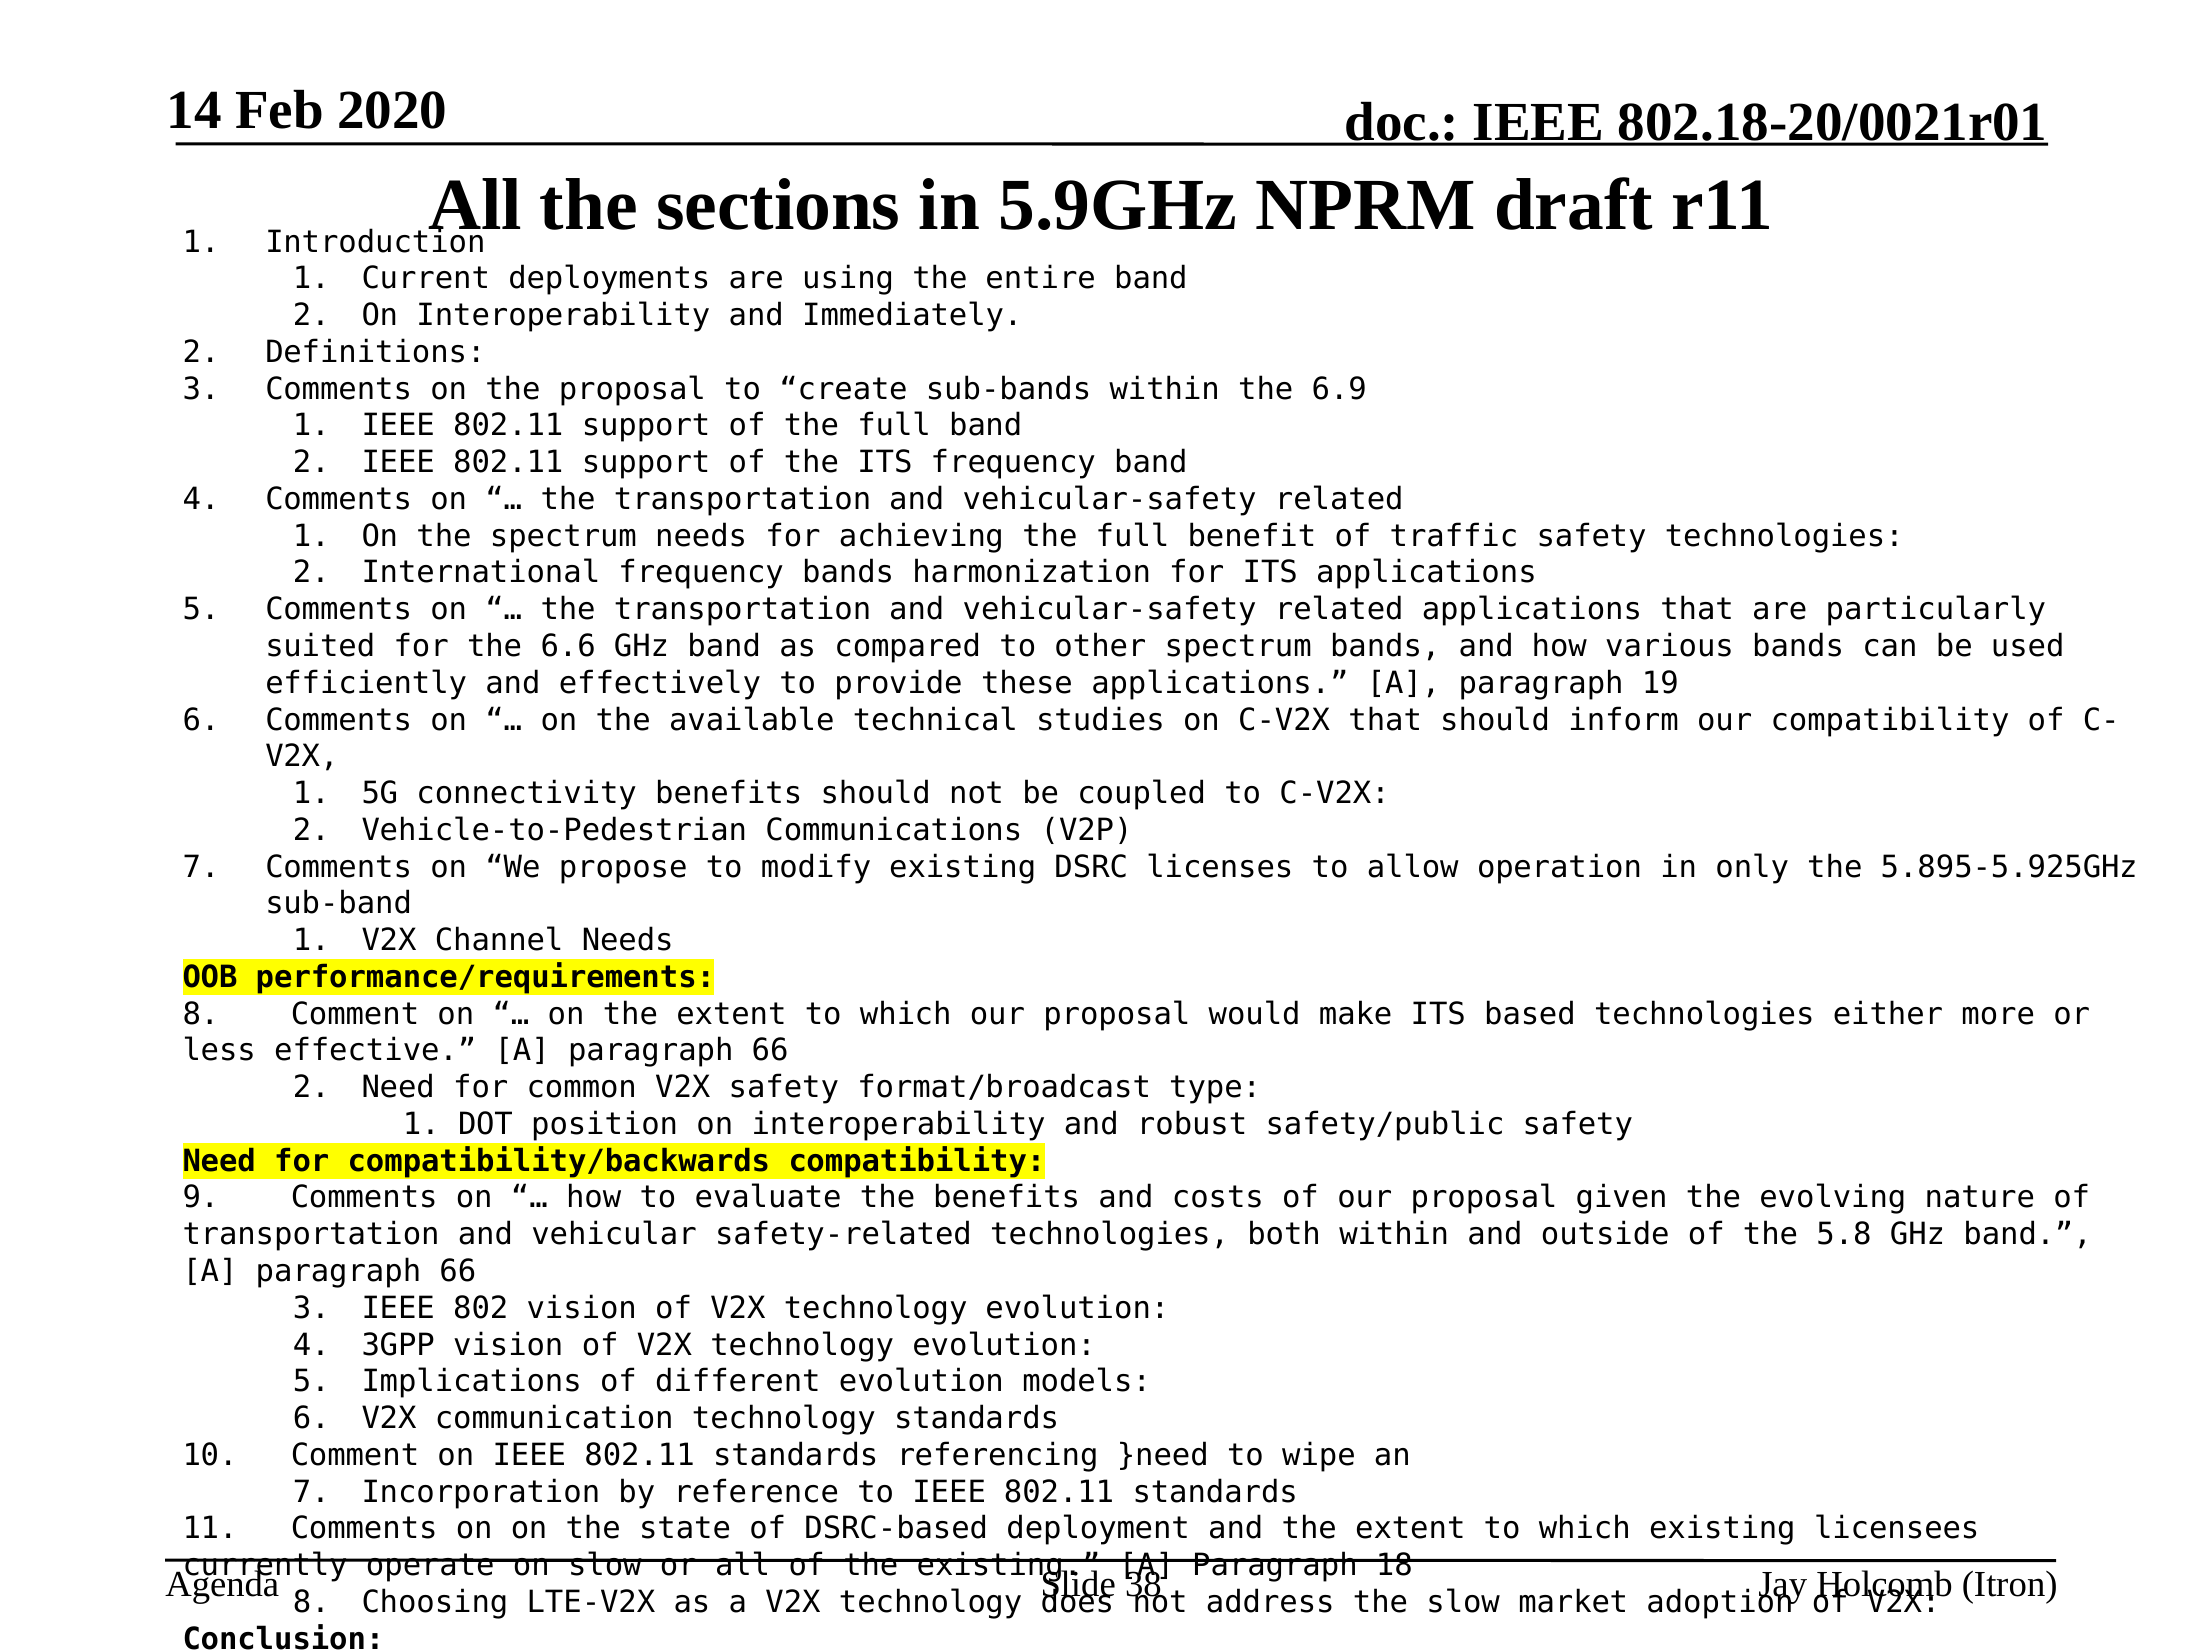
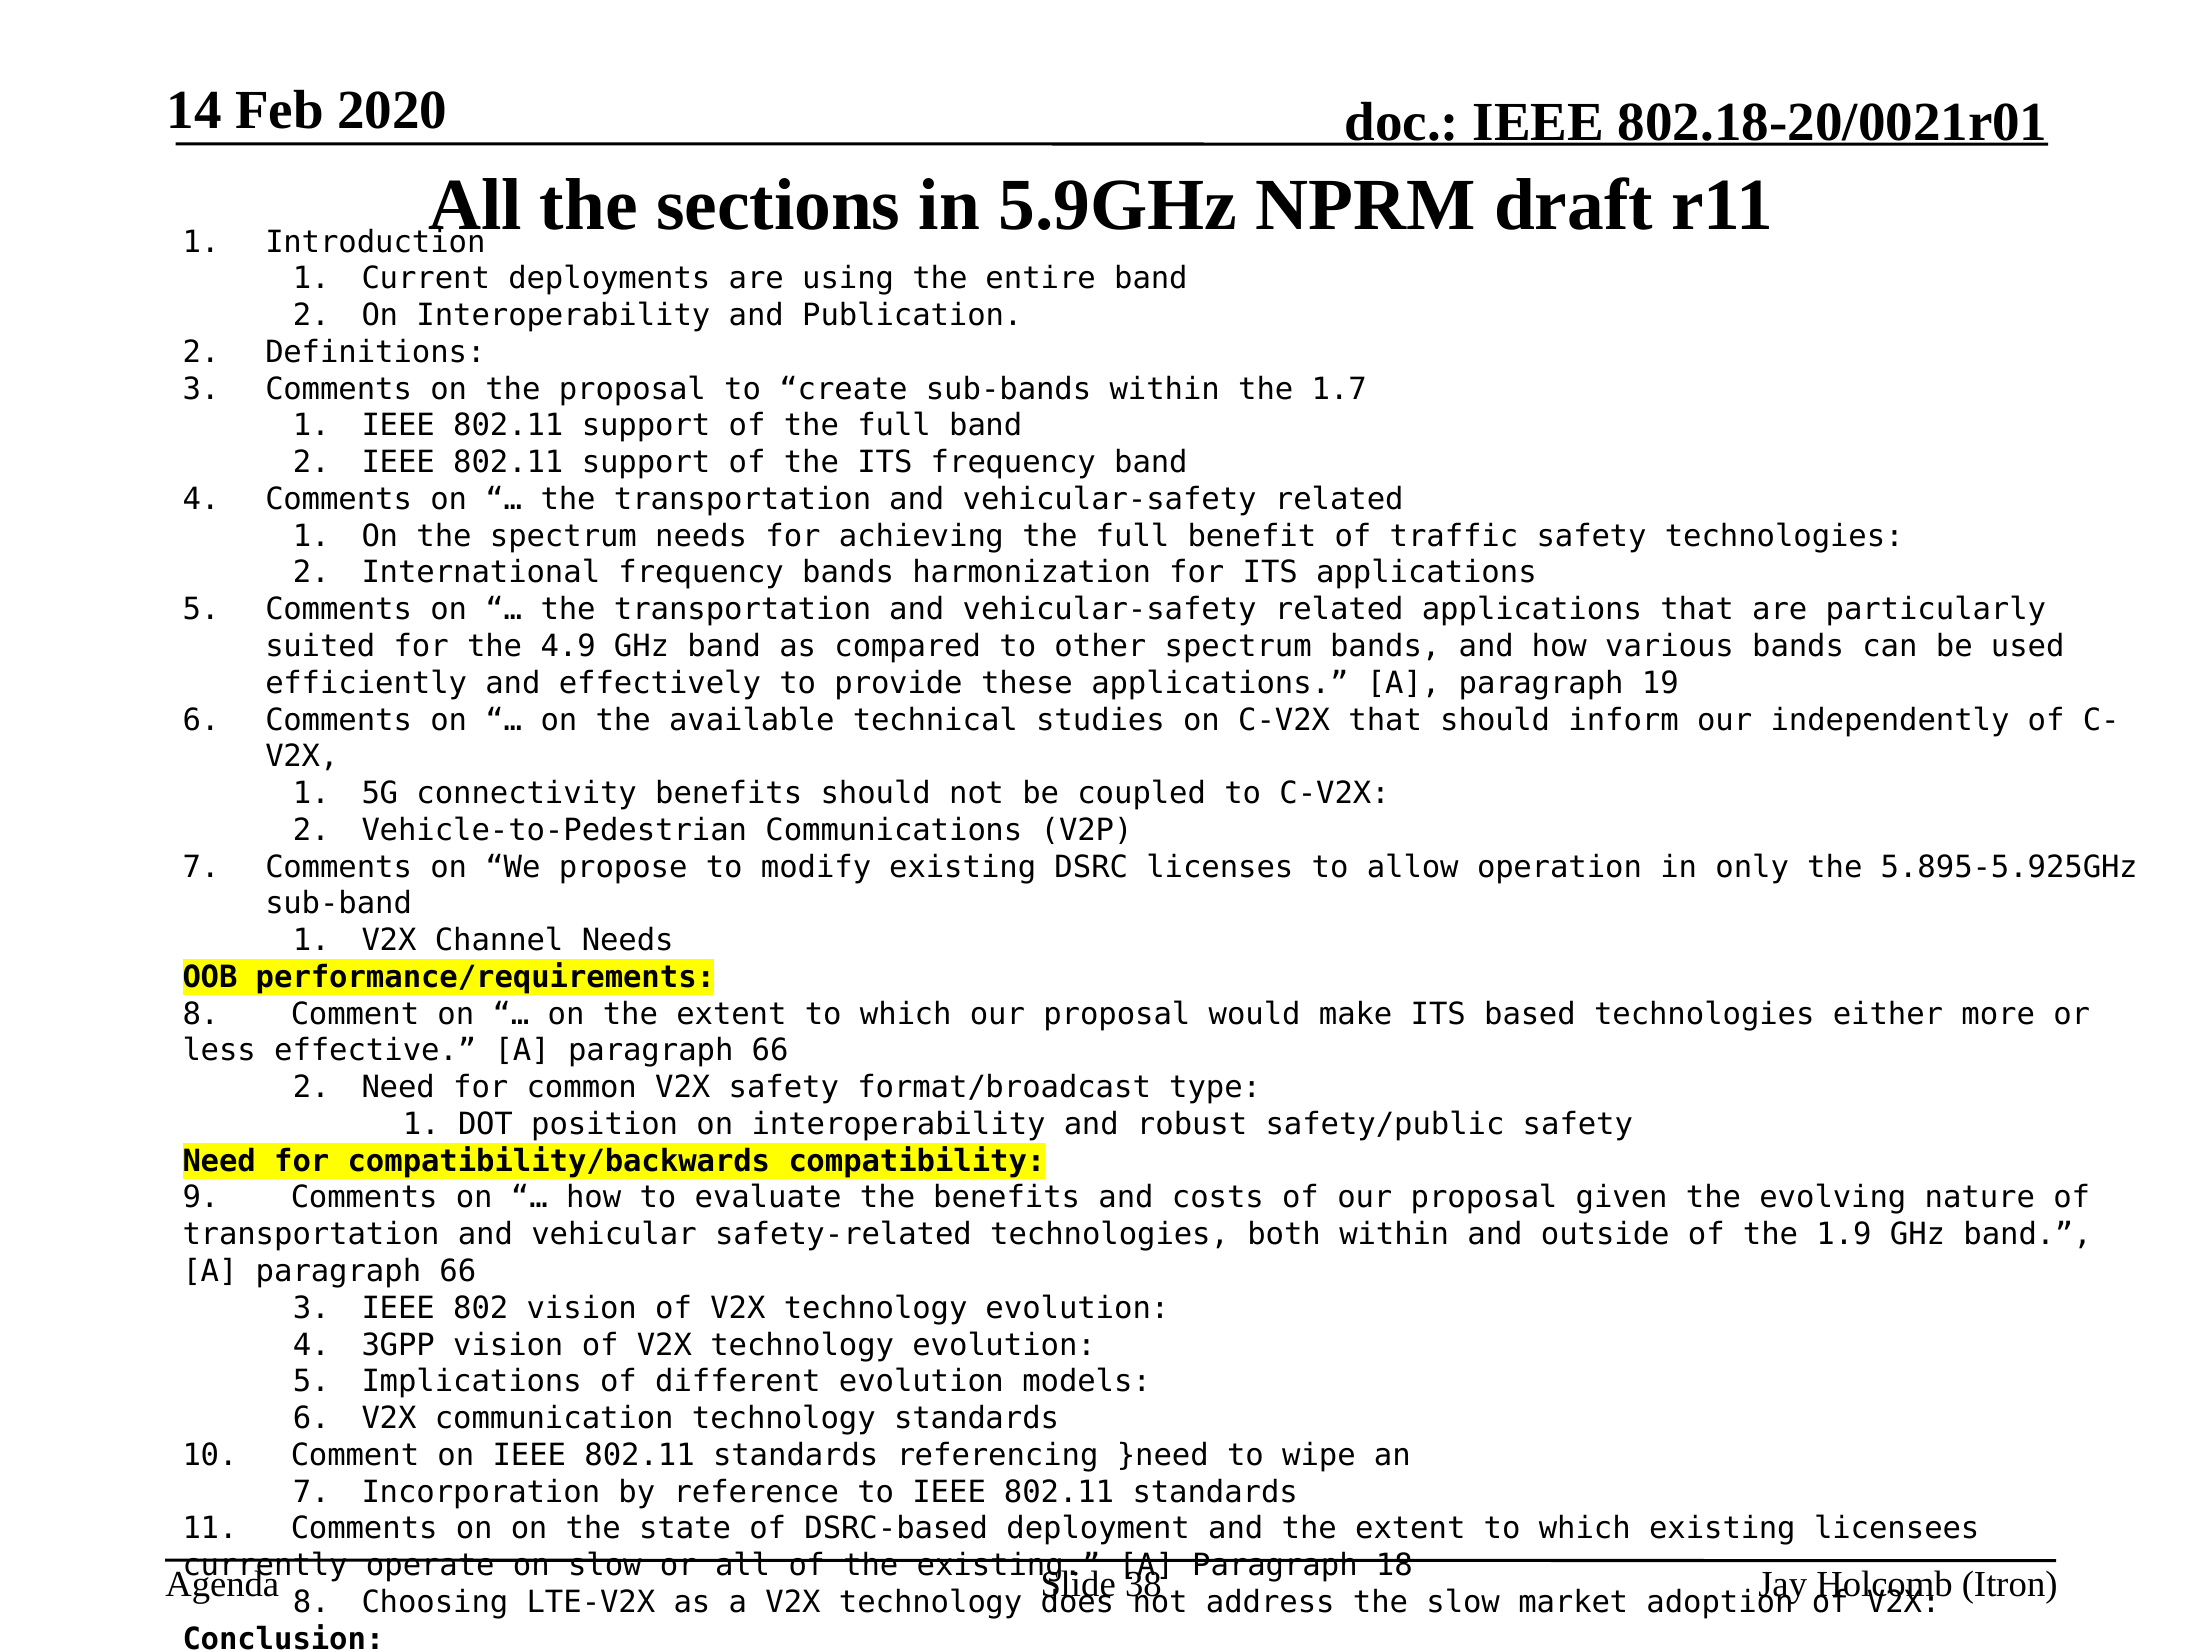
Immediately: Immediately -> Publication (912, 315)
6.9: 6.9 -> 1.7 (1339, 389)
6.6: 6.6 -> 4.9 (568, 646)
our compatibility: compatibility -> independently (1890, 720)
5.8: 5.8 -> 1.9 (1844, 1235)
